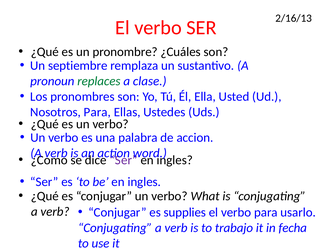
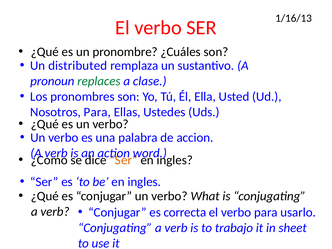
2/16/13: 2/16/13 -> 1/16/13 (294, 18)
septiembre: septiembre -> distributed (78, 66)
Ser colour: purple -> orange (124, 160)
supplies: supplies -> correcta (185, 212)
fecha: fecha -> sheet (293, 228)
